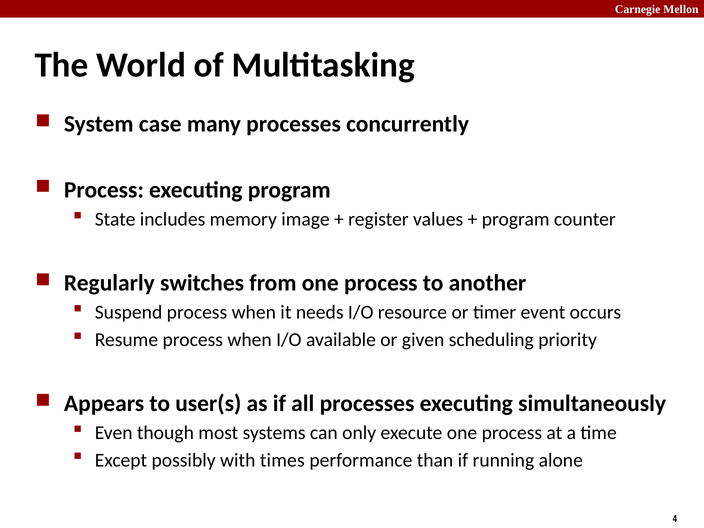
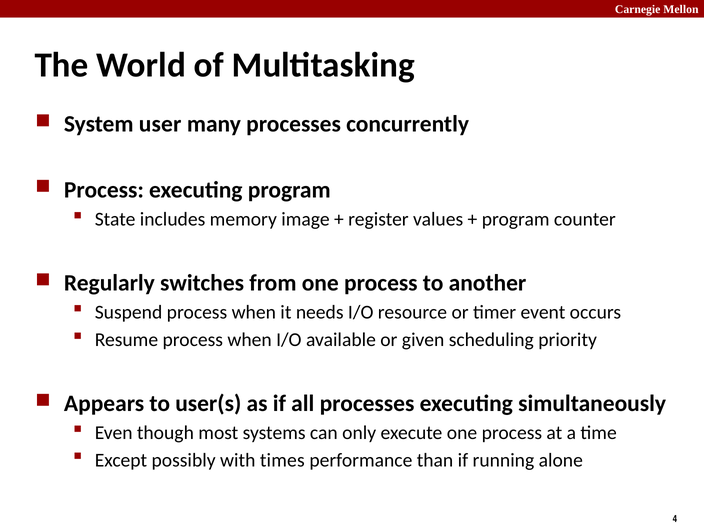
case: case -> user (160, 124)
